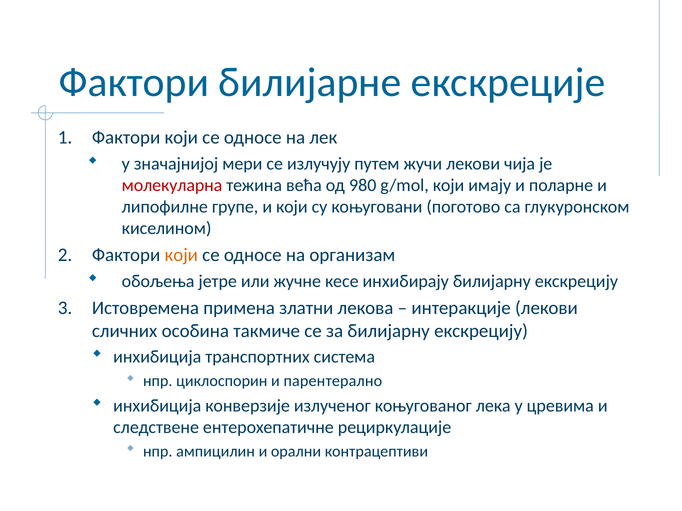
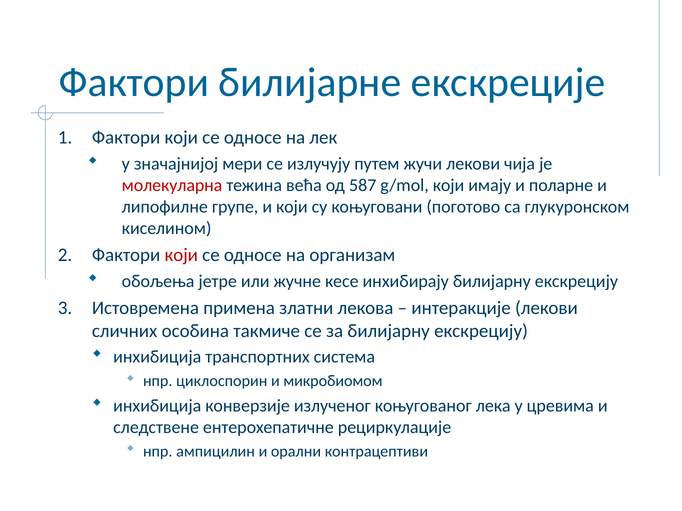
980: 980 -> 587 (363, 185)
који colour: orange -> red (181, 255)
парентерално: парентерално -> микробиомом (333, 382)
